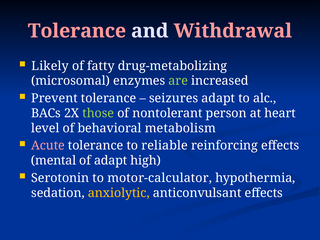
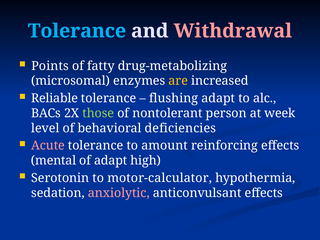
Tolerance colour: pink -> light blue (77, 31)
Likely: Likely -> Points (50, 66)
are colour: light green -> yellow (178, 81)
Prevent: Prevent -> Reliable (55, 98)
seizures: seizures -> flushing (174, 98)
heart: heart -> week (280, 113)
metabolism: metabolism -> deficiencies (180, 128)
reliable: reliable -> amount (165, 146)
anxiolytic colour: yellow -> pink (119, 193)
